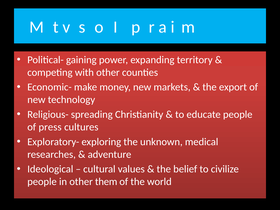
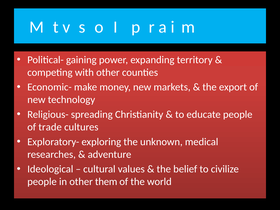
press: press -> trade (50, 127)
